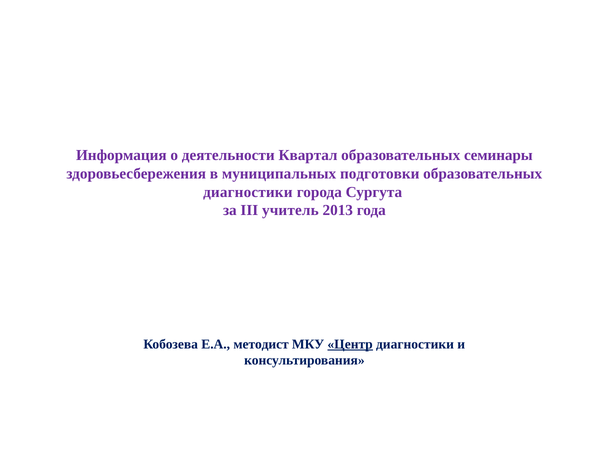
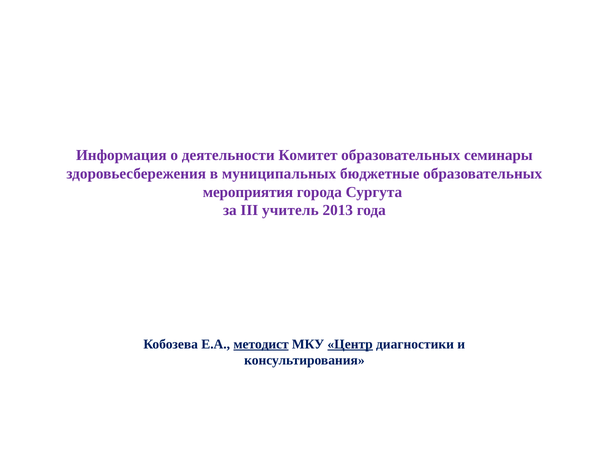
Квартал: Квартал -> Комитет (308, 155)
подготовки: подготовки -> бюджетные (380, 174)
диагностики: диагностики -> мероприятия (248, 192)
методист underline: none -> present (261, 344)
